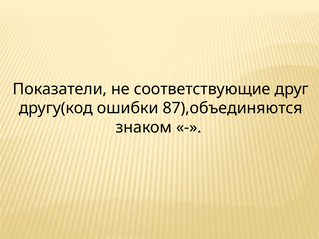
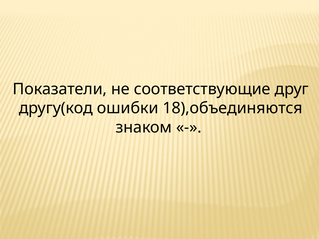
87),объединяются: 87),объединяются -> 18),объединяются (233, 108)
